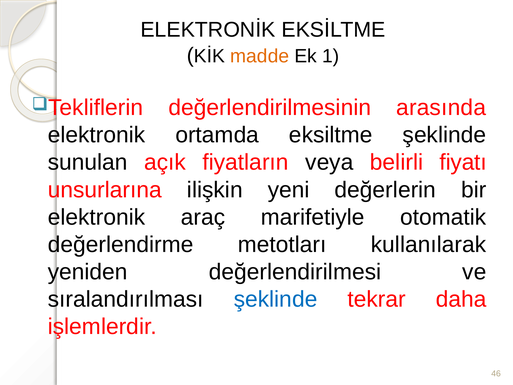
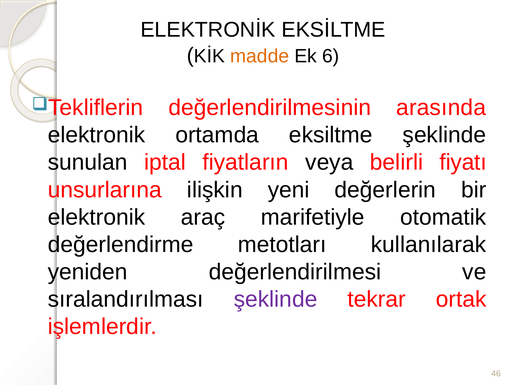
1: 1 -> 6 (331, 56)
açık: açık -> iptal (165, 162)
şeklinde colour: blue -> purple (276, 299)
daha: daha -> ortak (461, 299)
